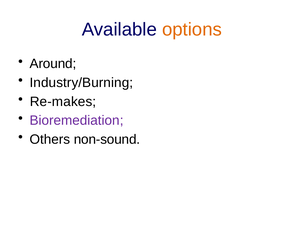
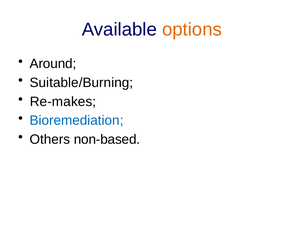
Industry/Burning: Industry/Burning -> Suitable/Burning (81, 83)
Bioremediation colour: purple -> blue (77, 121)
non-sound: non-sound -> non-based (107, 139)
